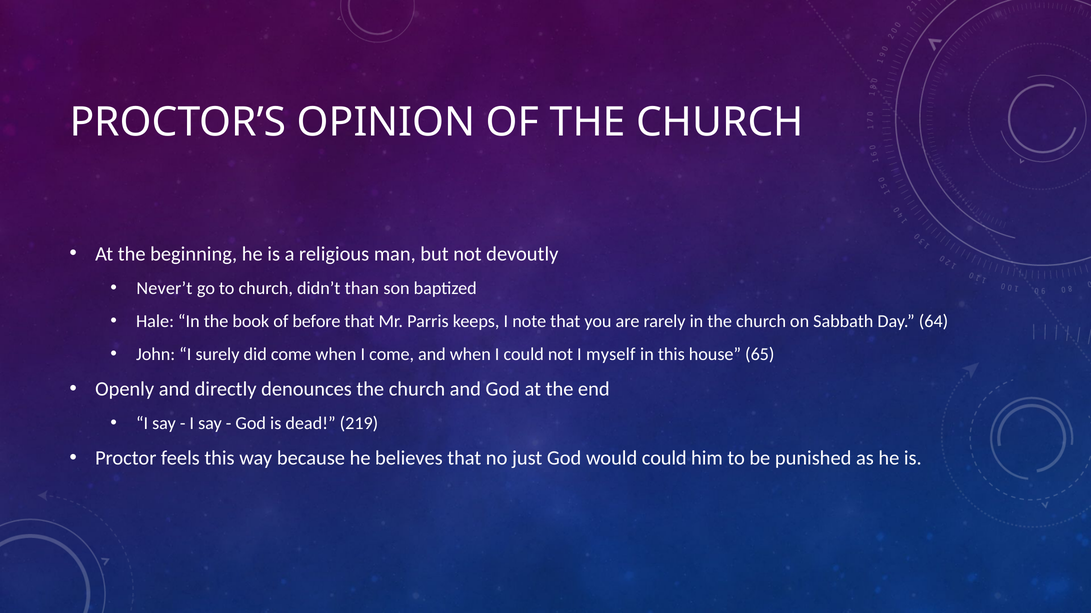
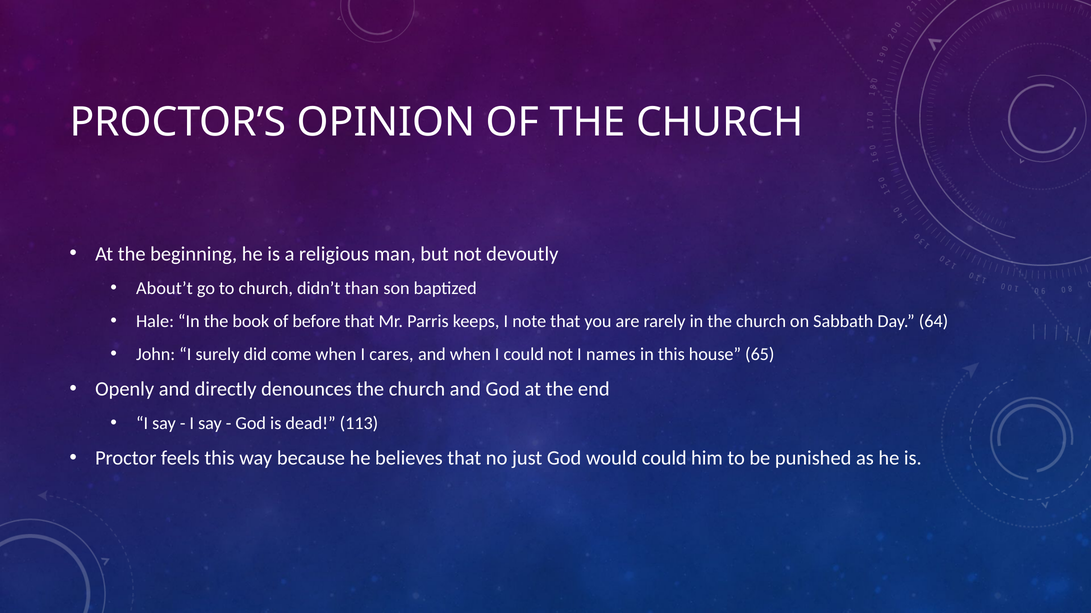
Never’t: Never’t -> About’t (164, 288)
I come: come -> cares (391, 355)
myself: myself -> names (611, 355)
219: 219 -> 113 (359, 424)
